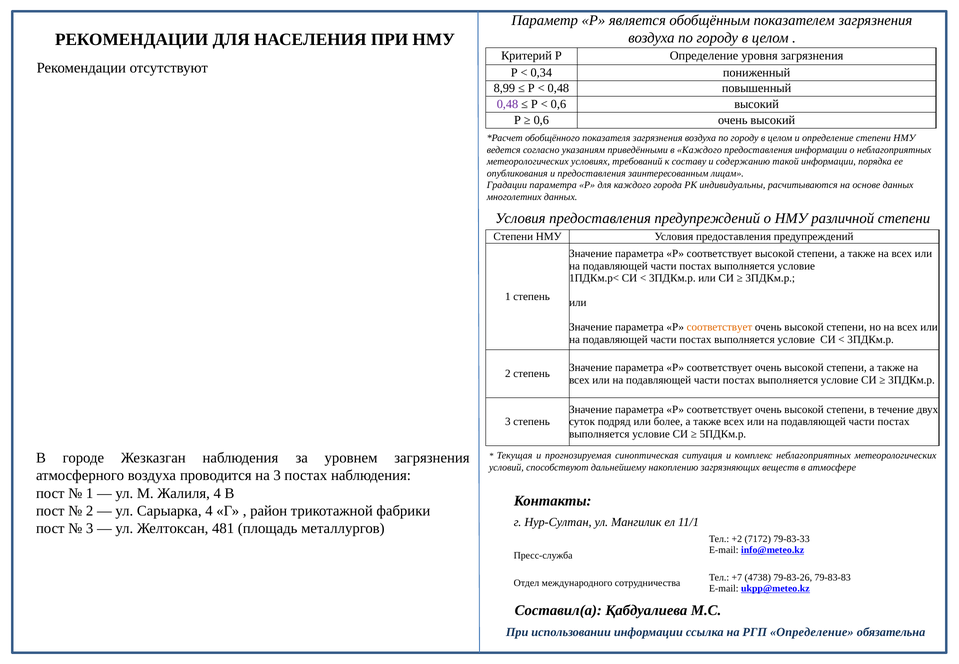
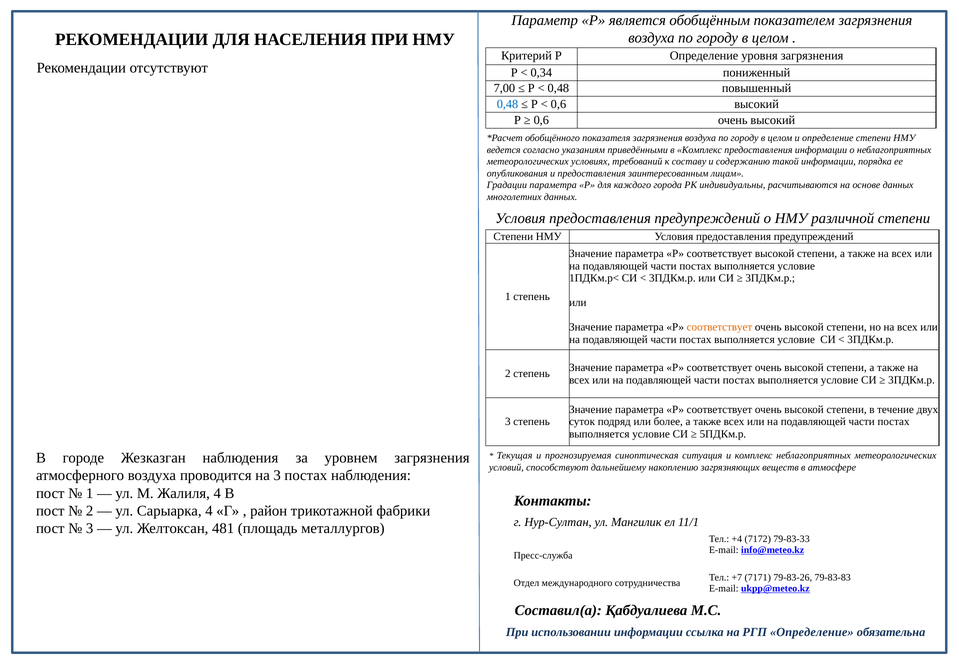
8,99: 8,99 -> 7,00 (504, 88)
0,48 colour: purple -> blue (507, 104)
в Каждого: Каждого -> Комплекс (700, 150)
+2: +2 -> +4 (737, 539)
4738: 4738 -> 7171 (758, 577)
